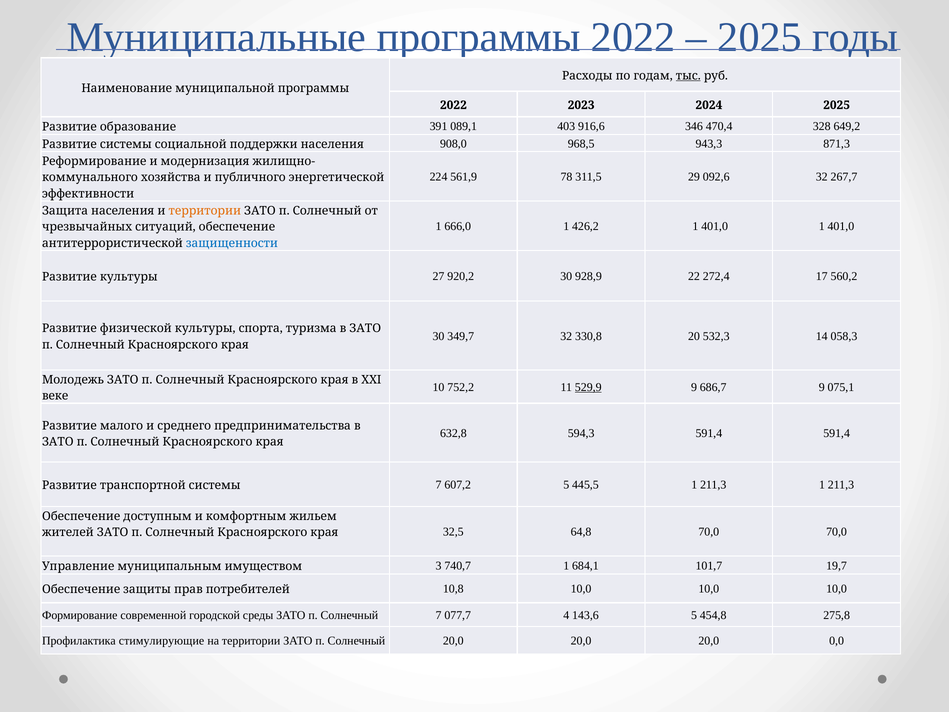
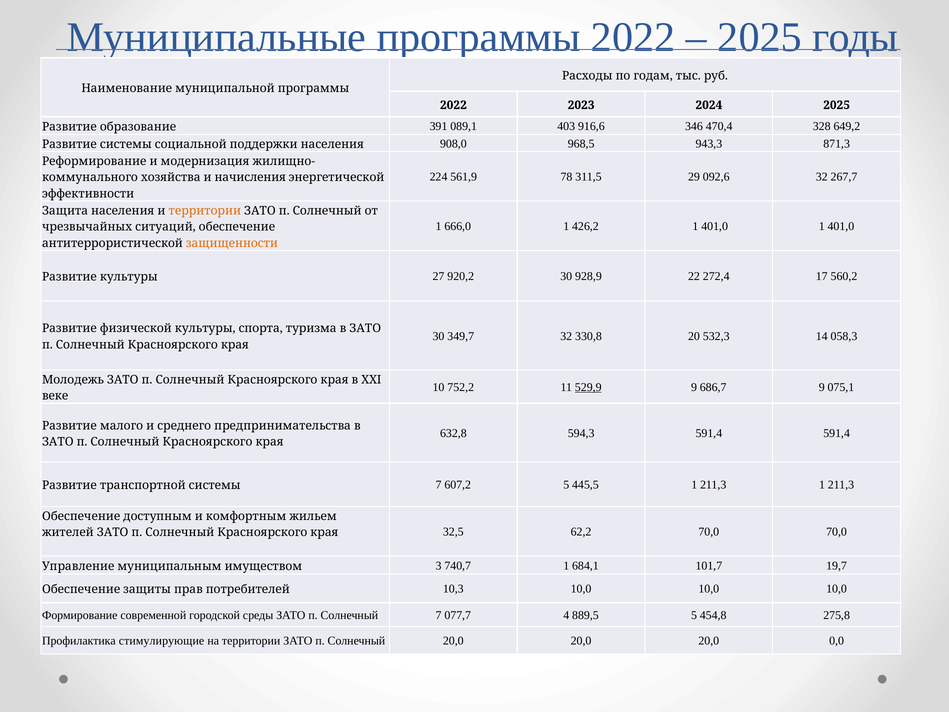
тыс underline: present -> none (688, 76)
публичного: публичного -> начисления (250, 177)
защищенности colour: blue -> orange (232, 243)
64,8: 64,8 -> 62,2 (581, 532)
10,8: 10,8 -> 10,3 (453, 589)
143,6: 143,6 -> 889,5 (585, 615)
